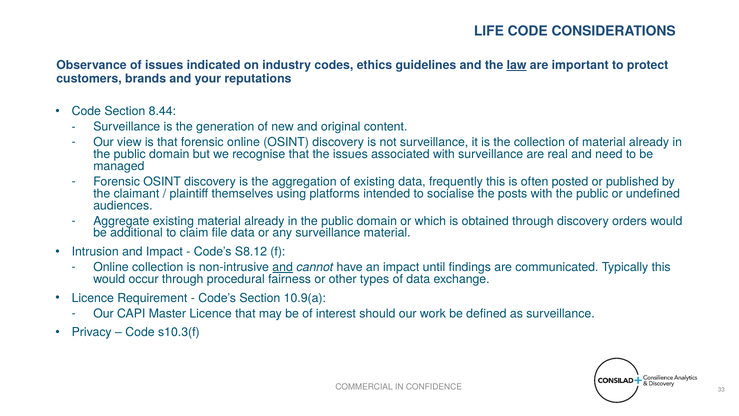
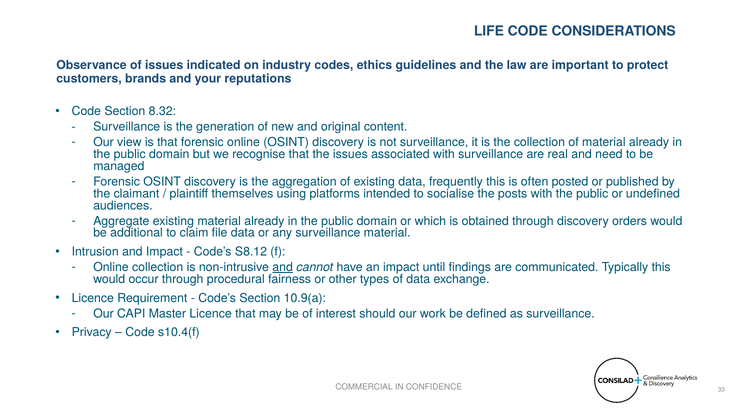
law underline: present -> none (517, 65)
8.44: 8.44 -> 8.32 (162, 111)
s10.3(f: s10.3(f -> s10.4(f (179, 332)
